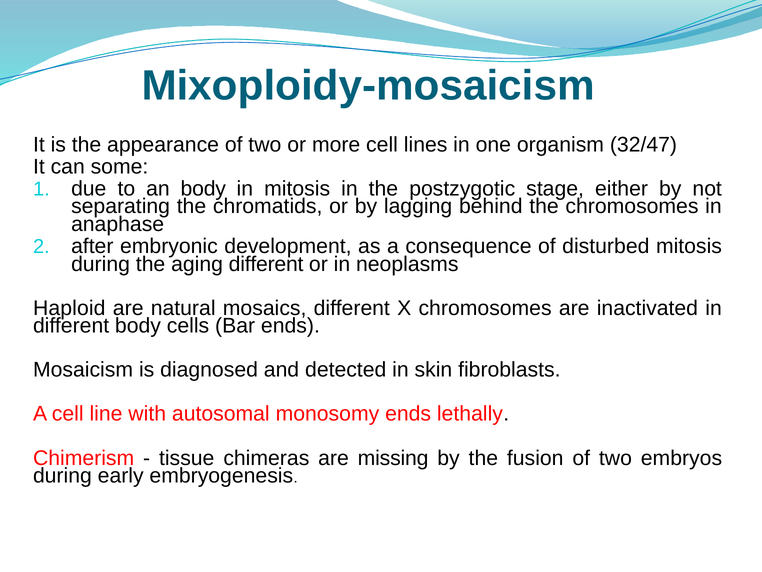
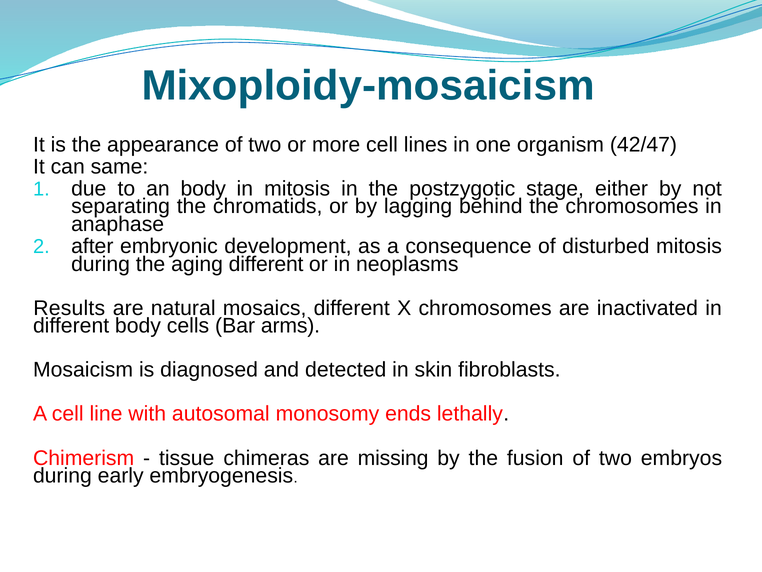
32/47: 32/47 -> 42/47 (643, 144)
some: some -> same (120, 166)
Haploid: Haploid -> Results (69, 308)
Bar ends: ends -> arms (291, 326)
